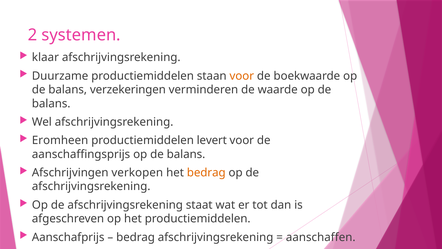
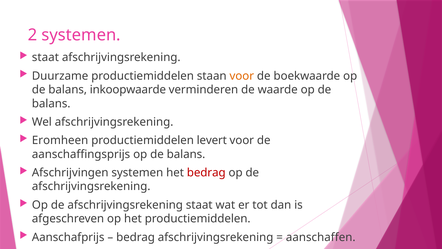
klaar: klaar -> staat (45, 57)
verzekeringen: verzekeringen -> inkoopwaarde (128, 90)
Afschrijvingen verkopen: verkopen -> systemen (137, 172)
bedrag colour: orange -> red (206, 172)
